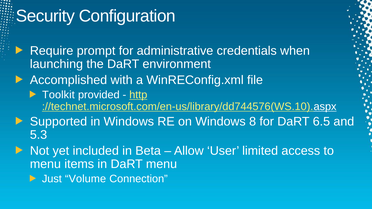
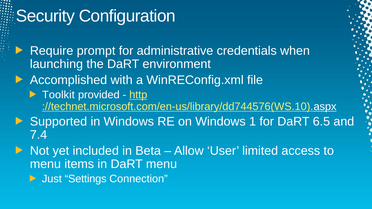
8: 8 -> 1 (253, 122)
5.3: 5.3 -> 7.4 (39, 135)
Volume: Volume -> Settings (86, 179)
